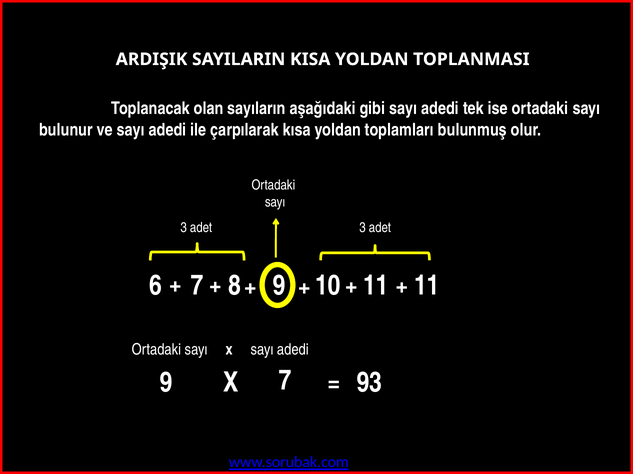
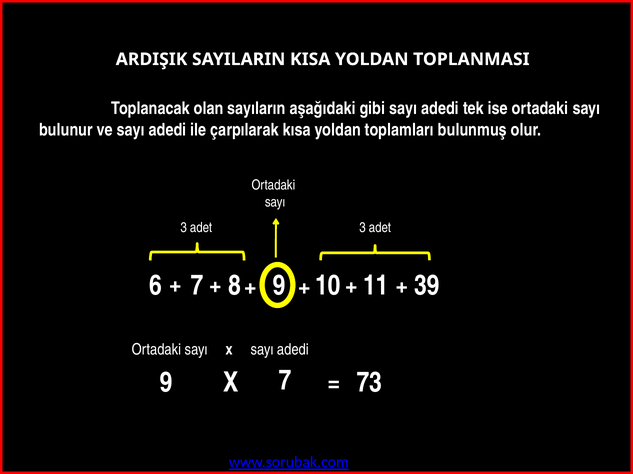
11 11: 11 -> 39 (427, 286)
93: 93 -> 73 (369, 383)
